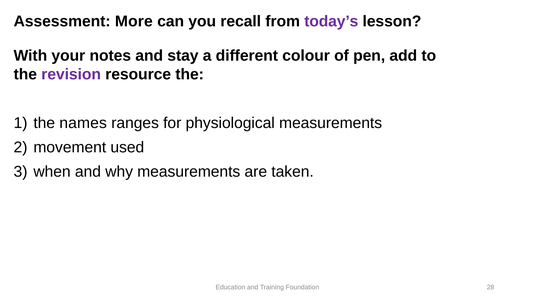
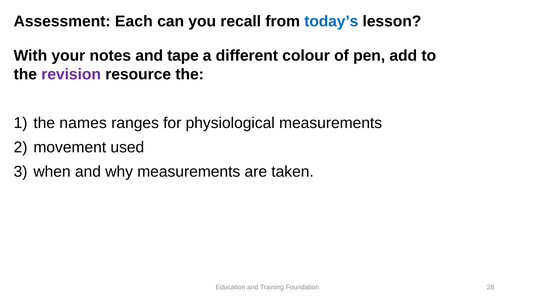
More: More -> Each (134, 21)
today’s colour: purple -> blue (331, 21)
stay: stay -> tape (183, 56)
